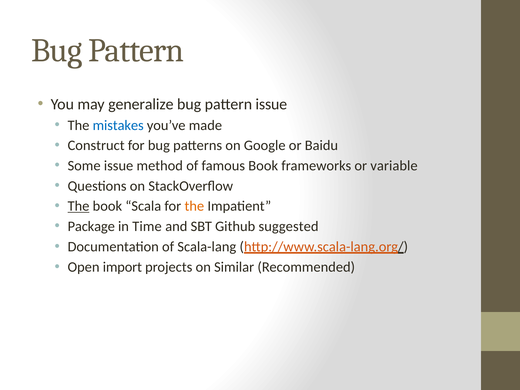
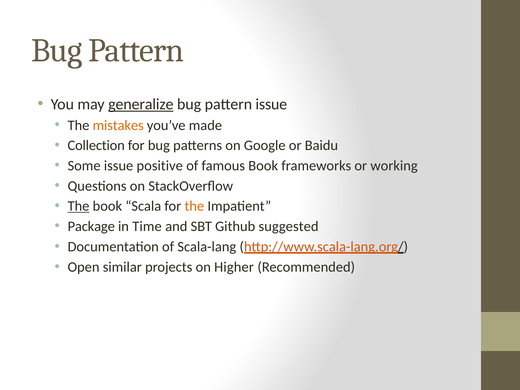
generalize underline: none -> present (141, 104)
mistakes colour: blue -> orange (118, 125)
Construct: Construct -> Collection (96, 145)
method: method -> positive (160, 166)
variable: variable -> working (394, 166)
import: import -> similar (122, 267)
Similar: Similar -> Higher (234, 267)
